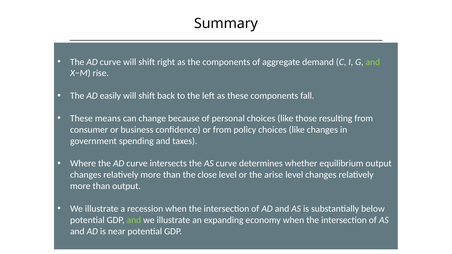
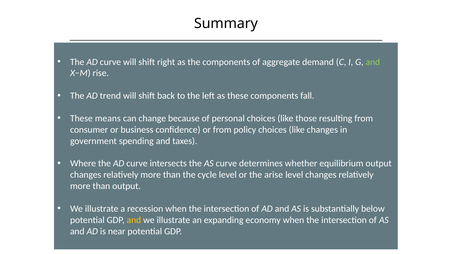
easily: easily -> trend (110, 96)
close: close -> cycle (207, 175)
and colour: light green -> yellow (134, 220)
